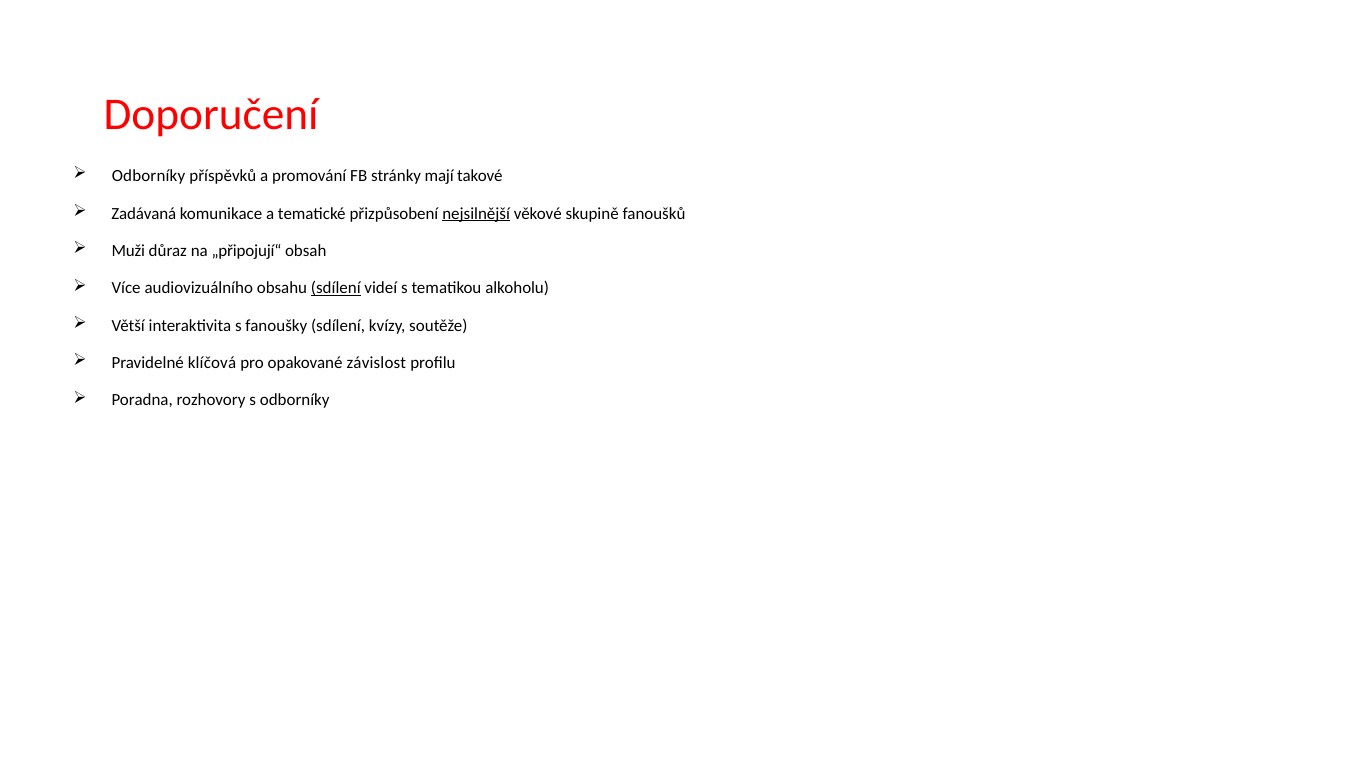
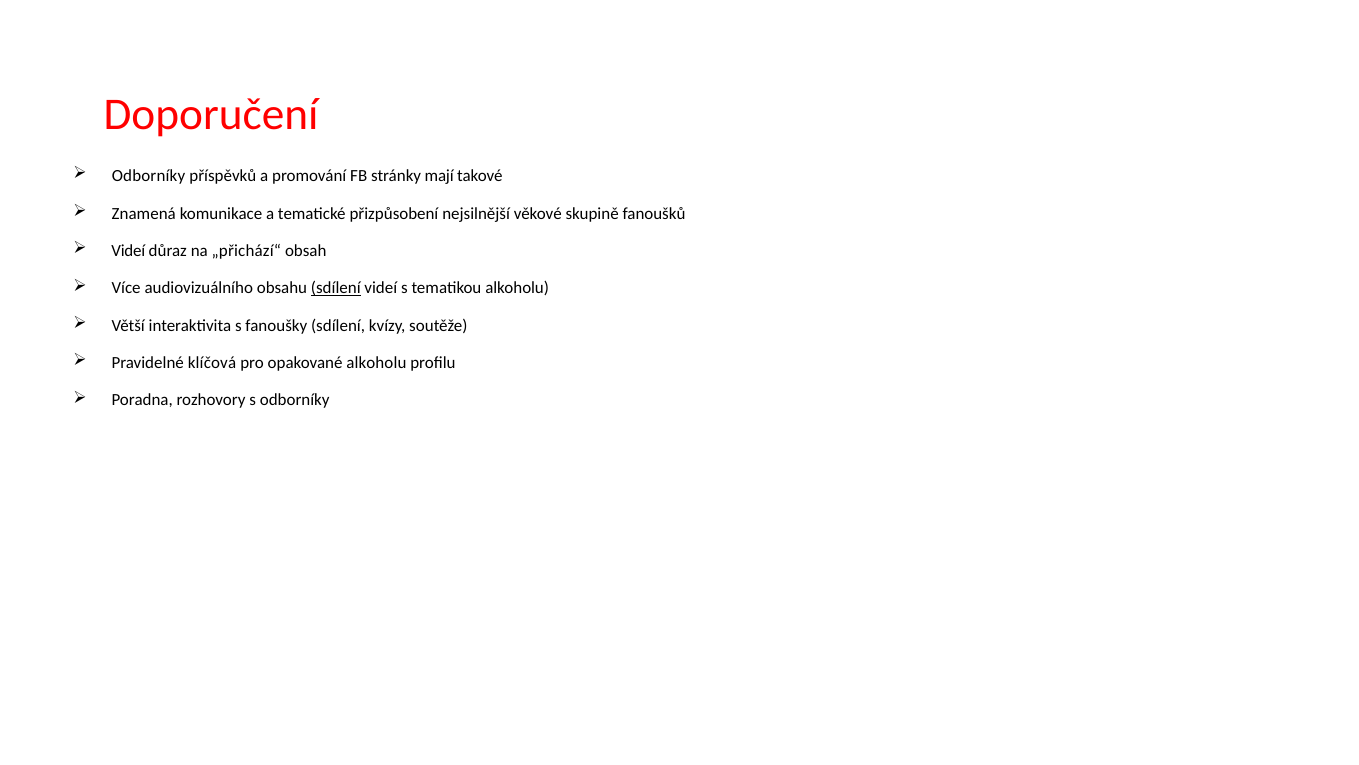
Zadávaná: Zadávaná -> Znamená (144, 213)
nejsilnější underline: present -> none (476, 213)
Muži: Muži -> Videí (128, 251)
„připojují“: „připojují“ -> „přichází“ (246, 251)
opakované závislost: závislost -> alkoholu (376, 363)
